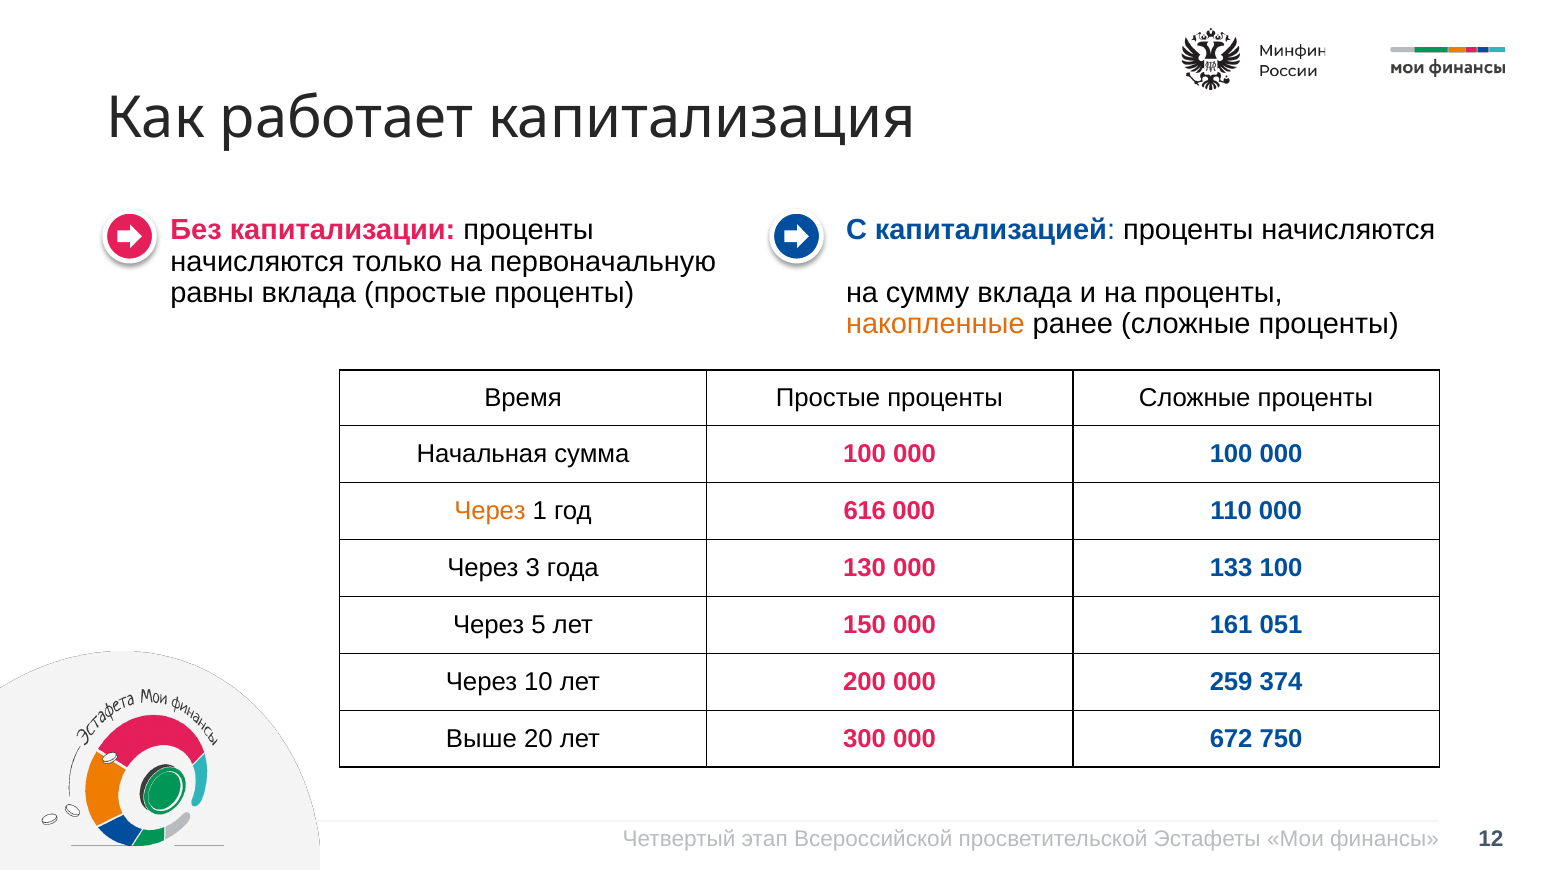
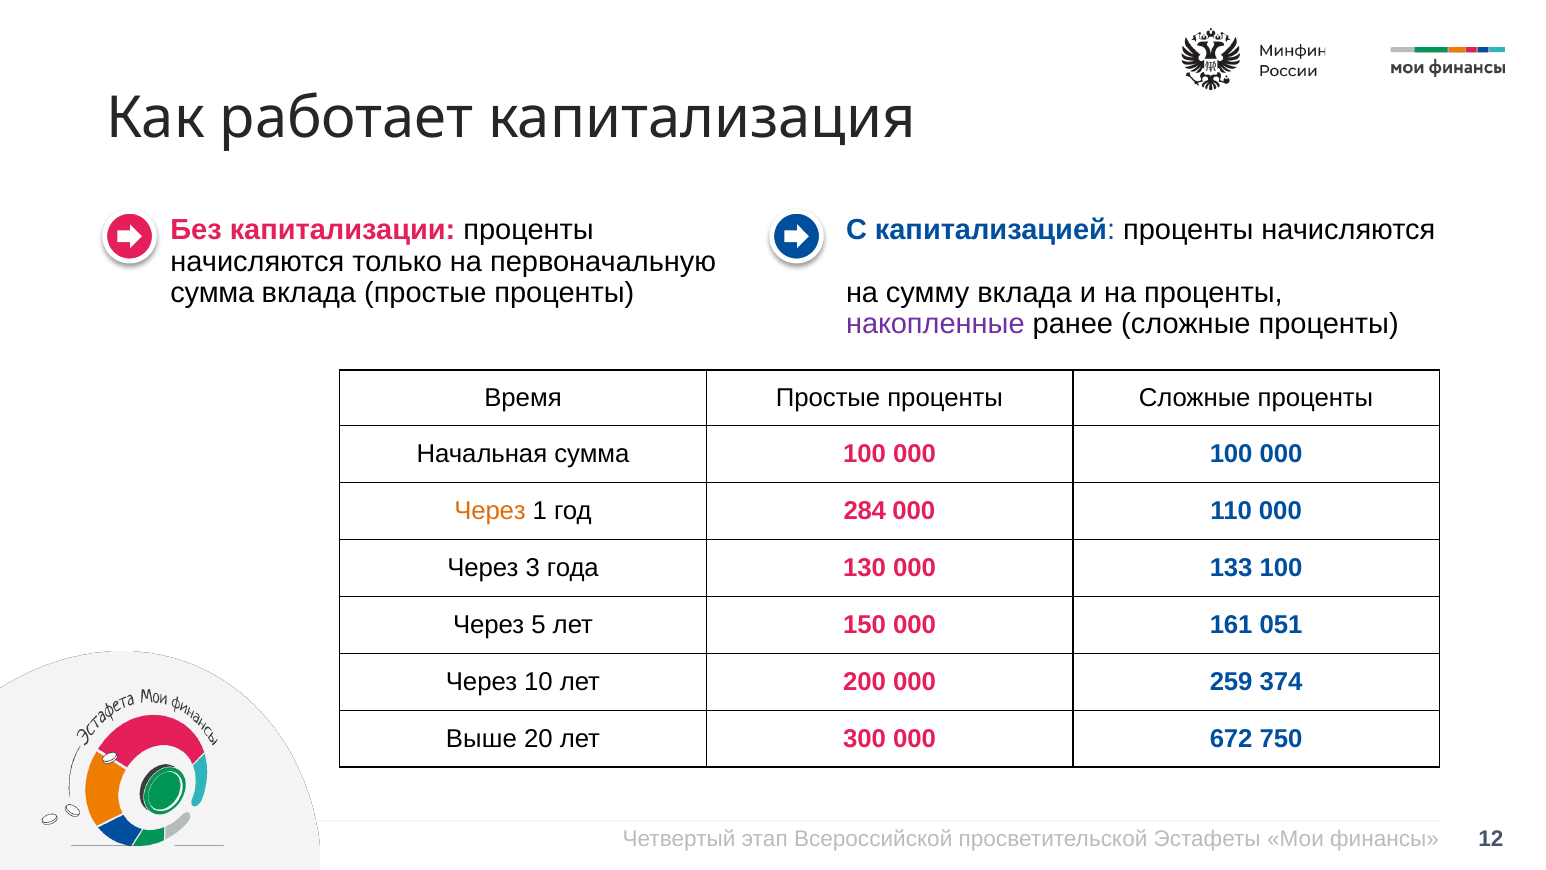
равны: равны -> сумма (212, 293)
накопленные colour: orange -> purple (935, 324)
616: 616 -> 284 (865, 511)
